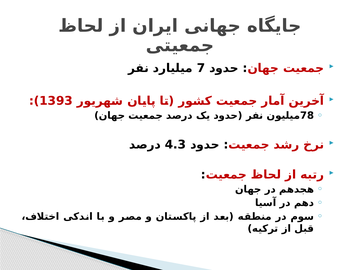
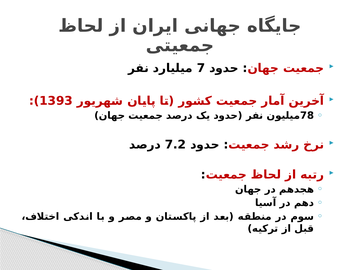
4.3: 4.3 -> 7.2 (175, 145)
